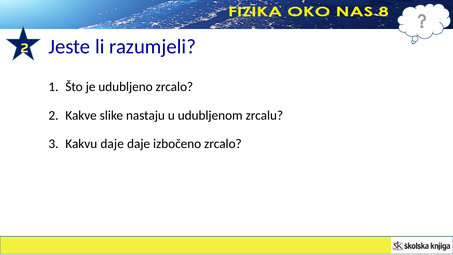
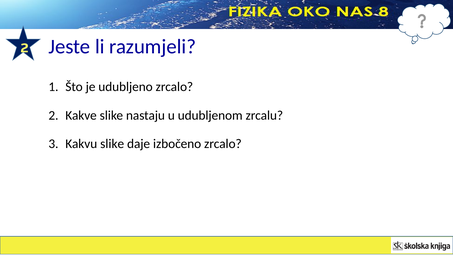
Kakvu daje: daje -> slike (112, 144)
